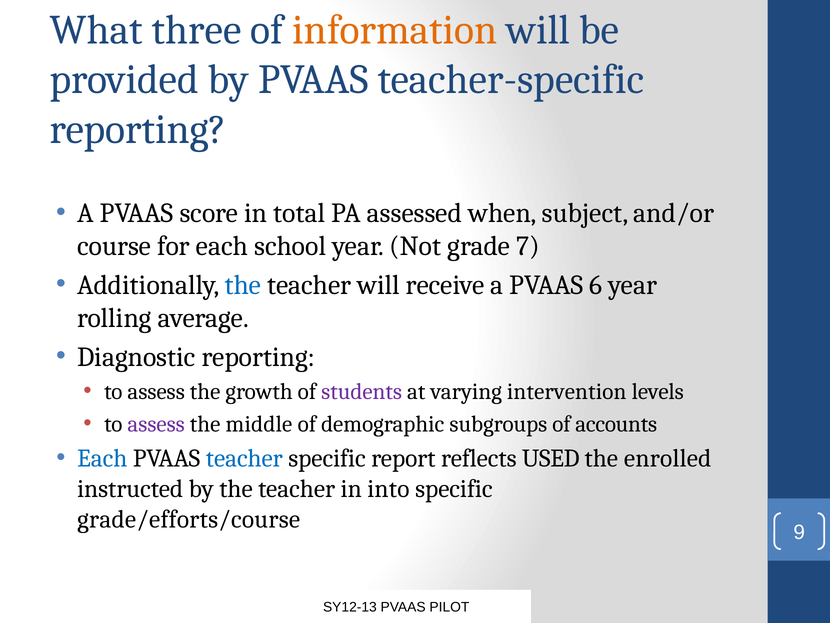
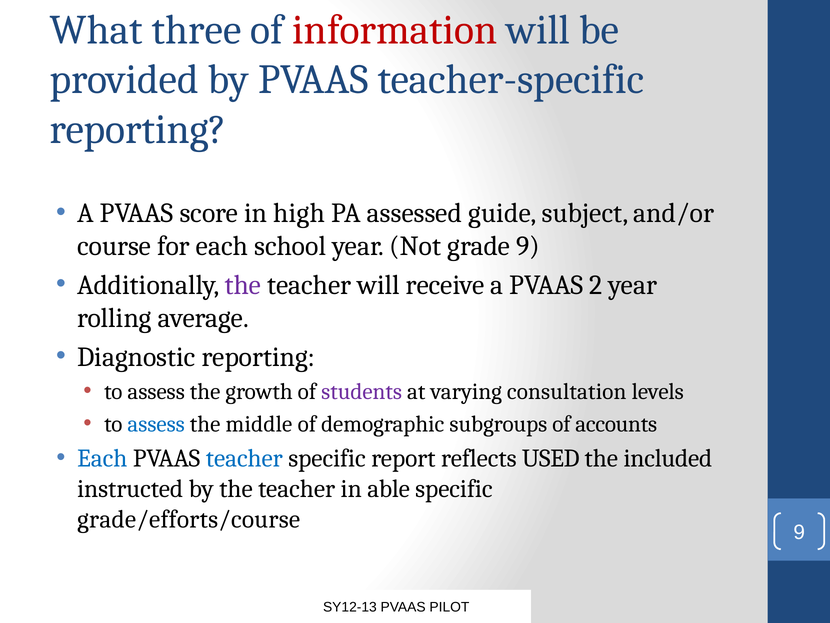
information colour: orange -> red (395, 30)
total: total -> high (299, 213)
when: when -> guide (502, 213)
grade 7: 7 -> 9 (528, 246)
the colour: blue -> purple (243, 285)
6: 6 -> 2 (596, 285)
intervention: intervention -> consultation (567, 391)
assess colour: purple -> blue (156, 424)
enrolled: enrolled -> included (668, 458)
into: into -> able (389, 488)
